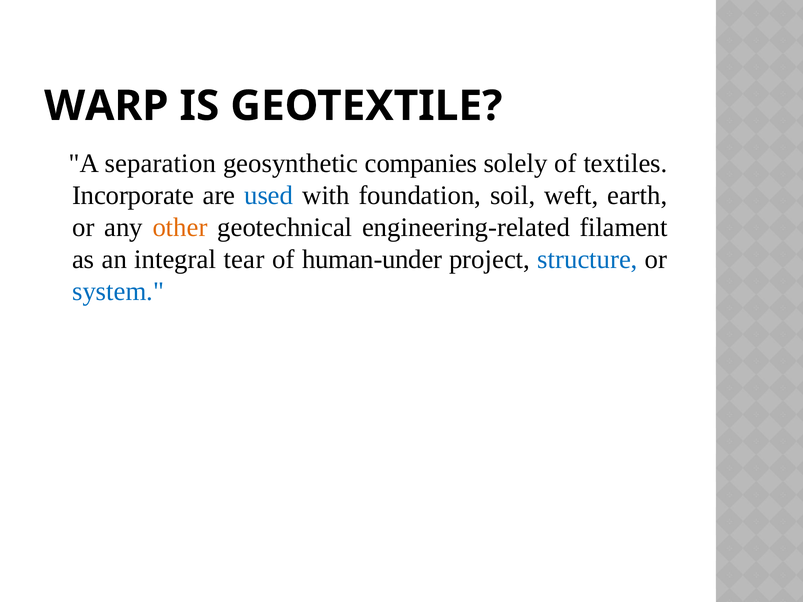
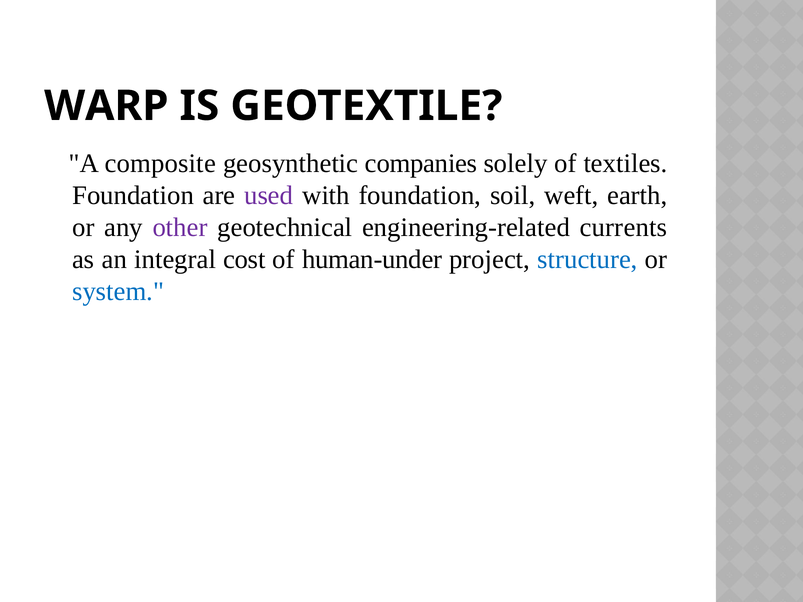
separation: separation -> composite (160, 163)
Incorporate: Incorporate -> Foundation (133, 195)
used colour: blue -> purple (269, 195)
other colour: orange -> purple (180, 227)
filament: filament -> currents (623, 227)
tear: tear -> cost (244, 260)
